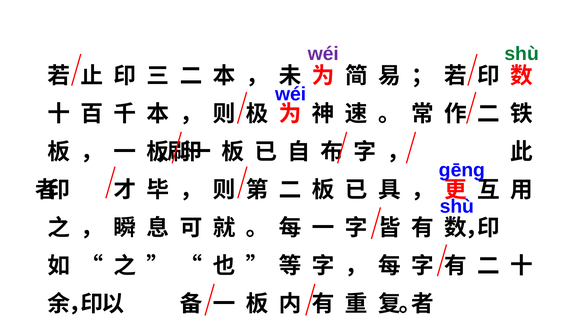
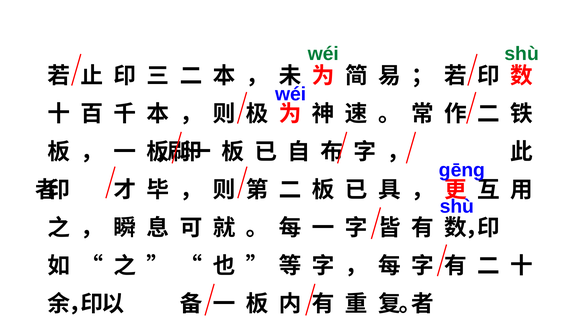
wéi colour: purple -> green (323, 54)
